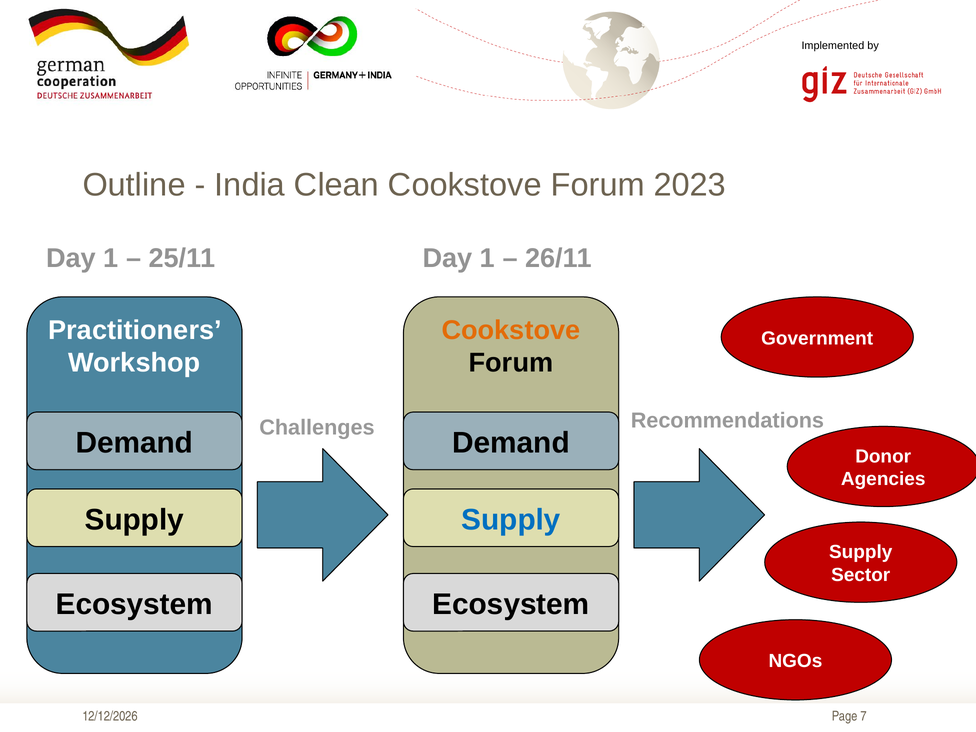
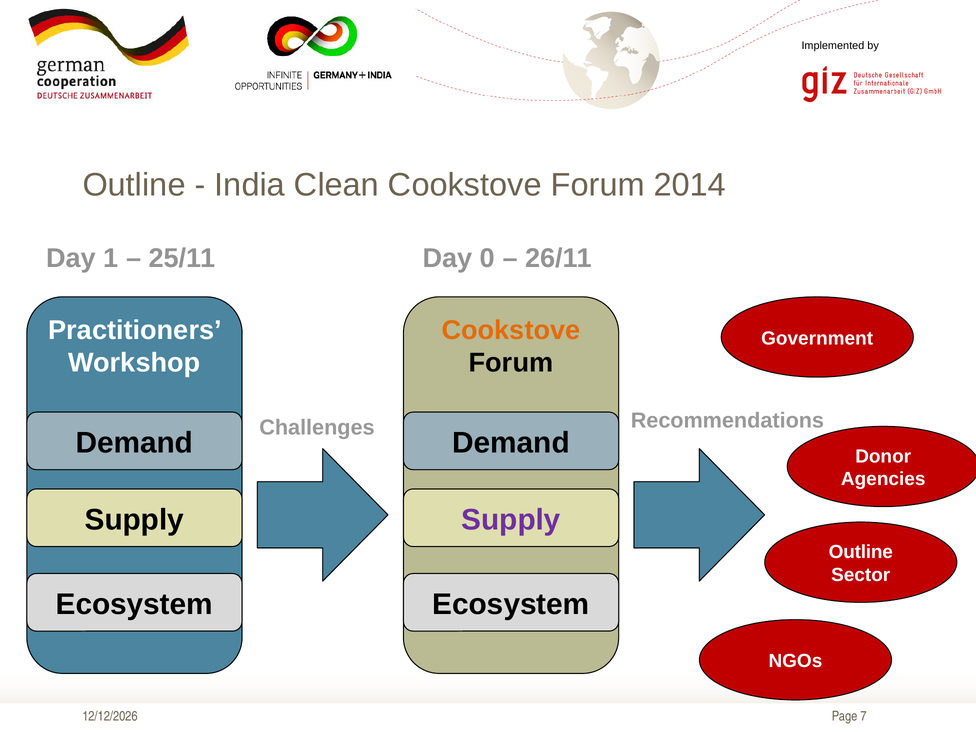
2023: 2023 -> 2014 (690, 185)
1: 1 -> 0 (488, 258)
Supply colour: blue -> purple (511, 520)
Supply: Supply -> Outline (861, 552)
